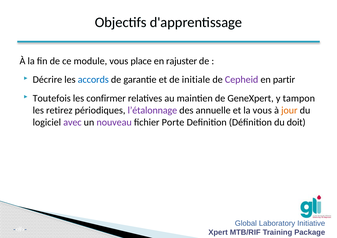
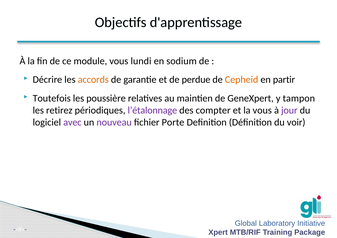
place: place -> lundi (141, 61)
rajuster: rajuster -> sodium (182, 61)
accords colour: blue -> orange (93, 80)
initiale: initiale -> perdue (196, 80)
Cepheid colour: purple -> orange (242, 80)
confirmer: confirmer -> poussière (106, 98)
annuelle: annuelle -> compter (213, 110)
jour colour: orange -> purple (289, 110)
doit: doit -> voir (296, 122)
